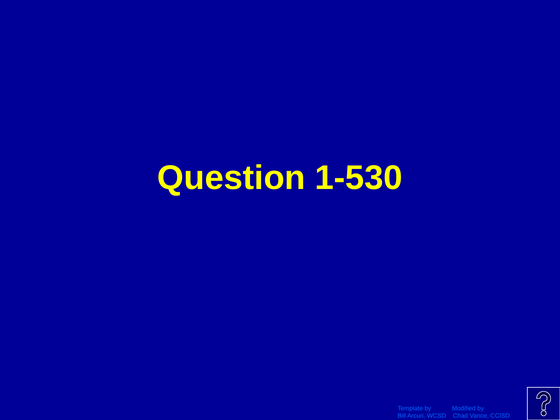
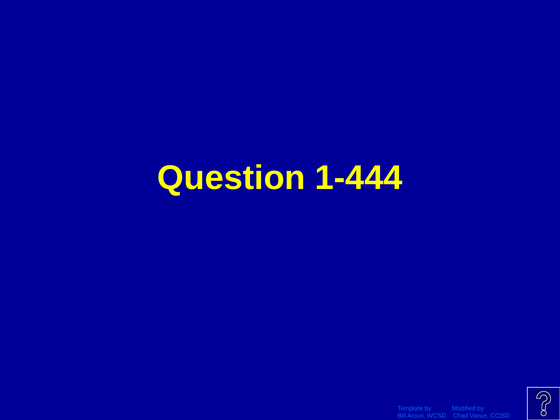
1-530: 1-530 -> 1-444 (359, 178)
